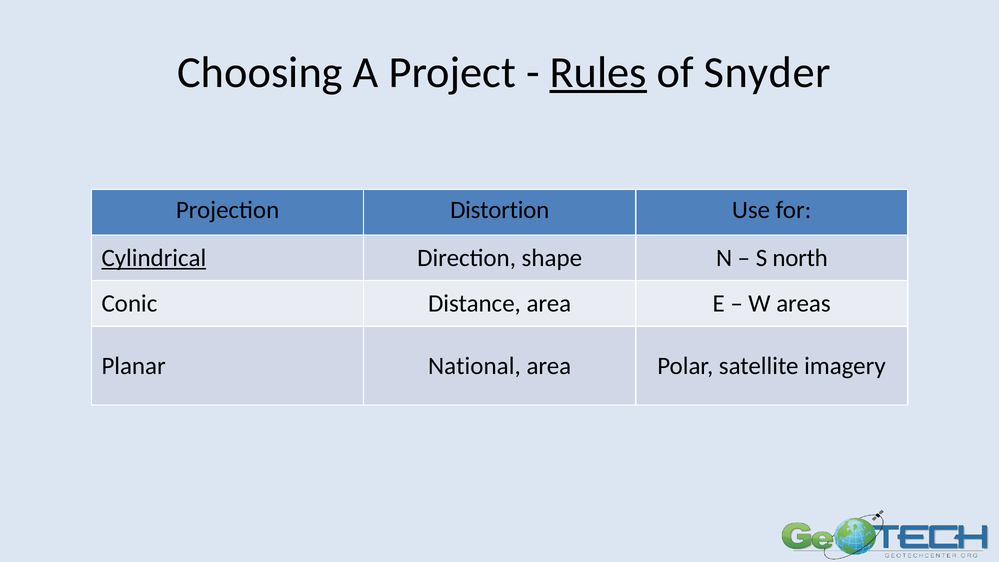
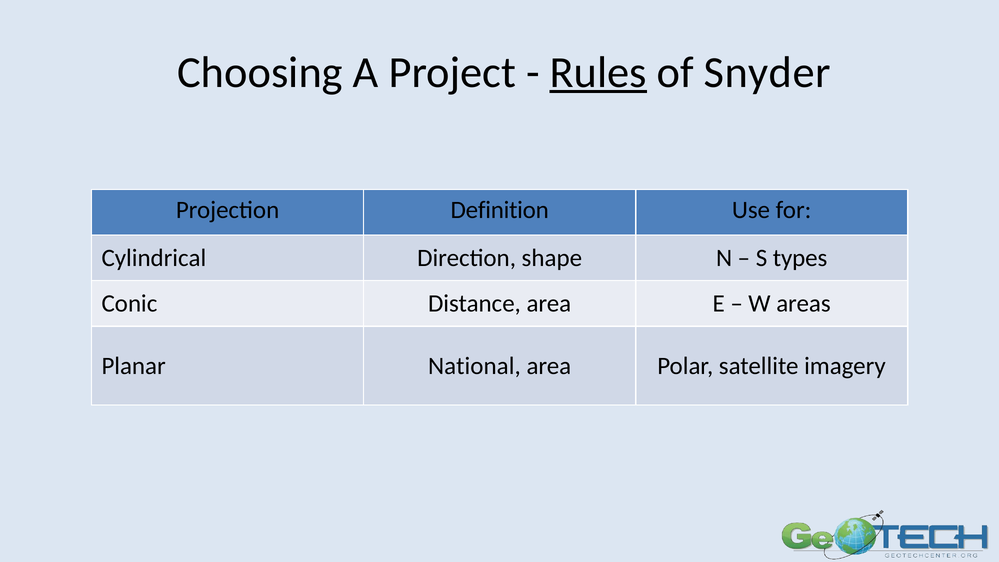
Distortion: Distortion -> Definition (500, 210)
Cylindrical underline: present -> none (154, 258)
north: north -> types (800, 258)
